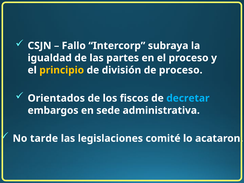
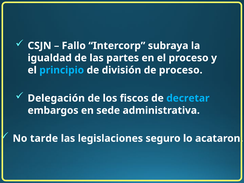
principio colour: yellow -> light blue (62, 70)
Orientados: Orientados -> Delegación (56, 98)
comité: comité -> seguro (163, 138)
